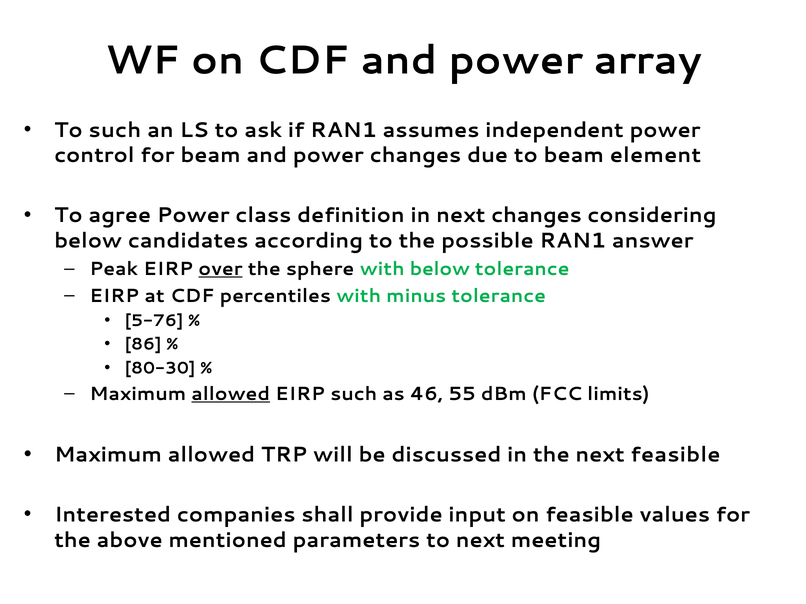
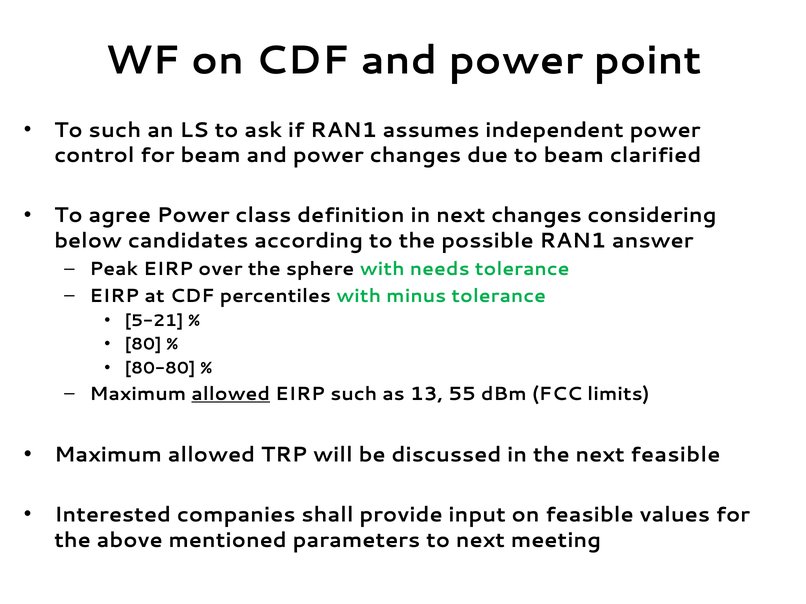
array: array -> point (648, 61)
element: element -> clarified (656, 156)
over underline: present -> none (220, 269)
with below: below -> needs (440, 269)
5-76: 5-76 -> 5-21 (154, 321)
86: 86 -> 80 (143, 345)
80-30: 80-30 -> 80-80 (160, 368)
46: 46 -> 13 (427, 394)
